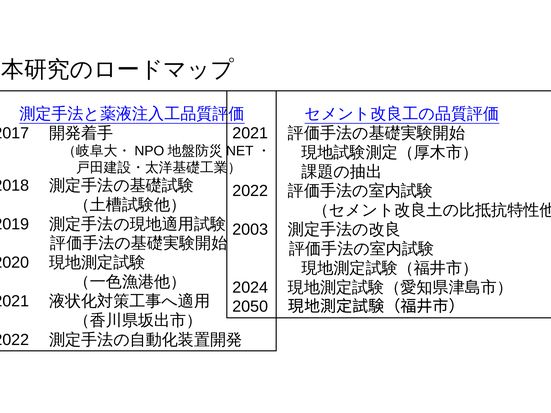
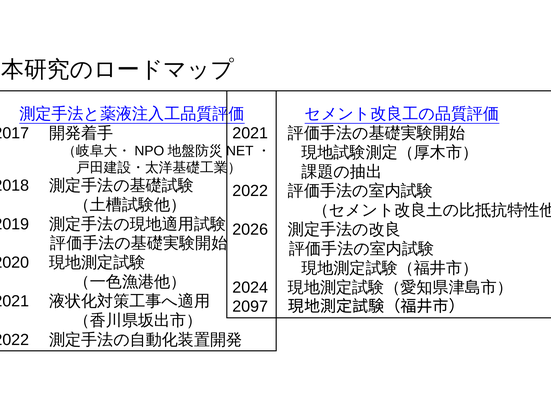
2003: 2003 -> 2026 (250, 230)
2050: 2050 -> 2097 (250, 307)
